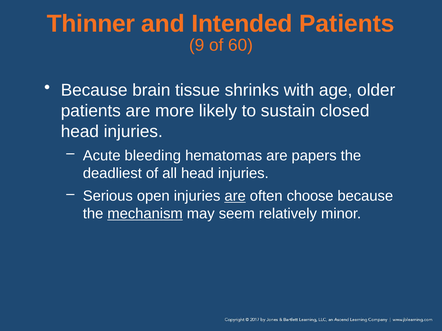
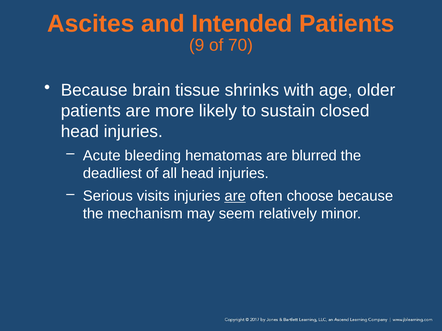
Thinner: Thinner -> Ascites (91, 24)
60: 60 -> 70 (240, 45)
papers: papers -> blurred (314, 156)
open: open -> visits (153, 196)
mechanism underline: present -> none (145, 214)
